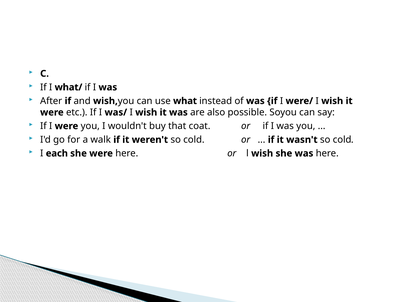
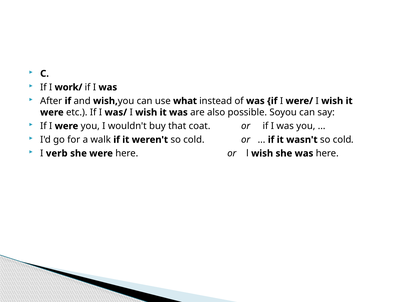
what/: what/ -> work/ (69, 87)
each: each -> verb (57, 153)
